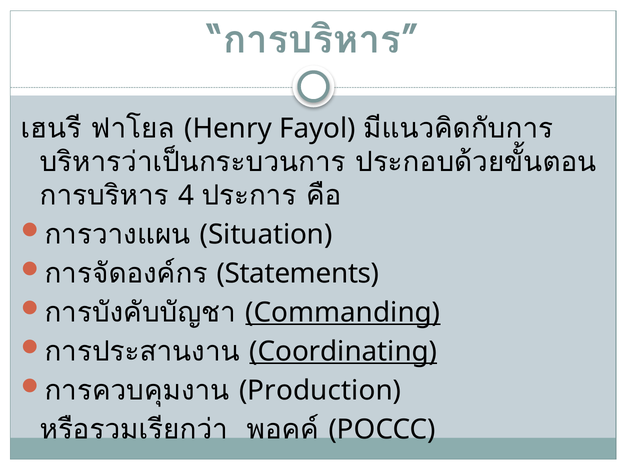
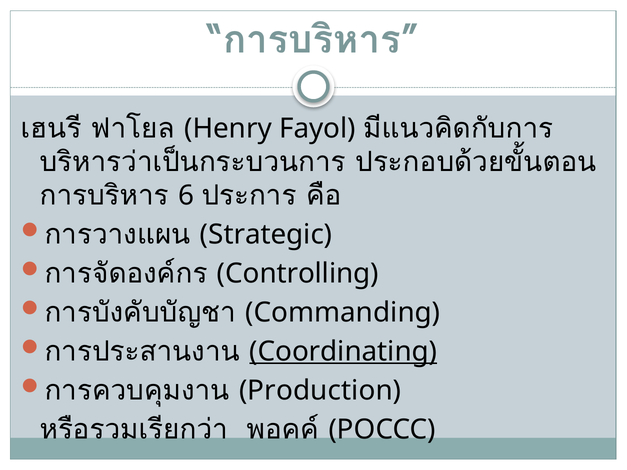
4: 4 -> 6 (186, 195)
Situation: Situation -> Strategic (266, 235)
Statements: Statements -> Controlling (298, 274)
Commanding underline: present -> none (343, 313)
